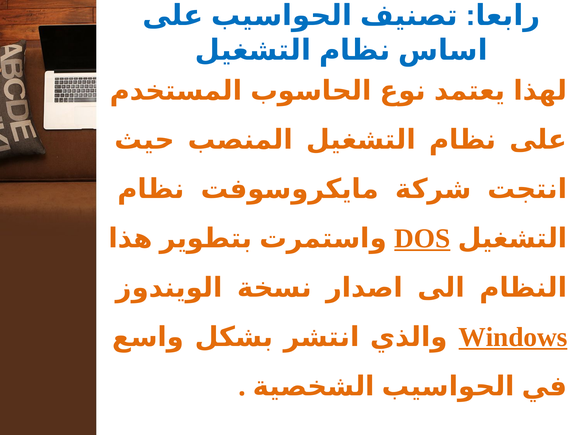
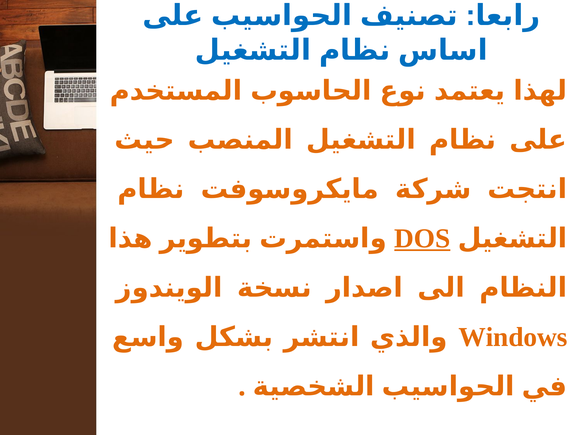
Windows underline: present -> none (513, 337)
